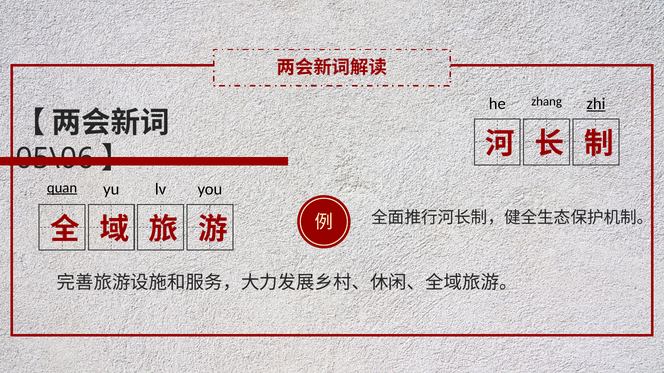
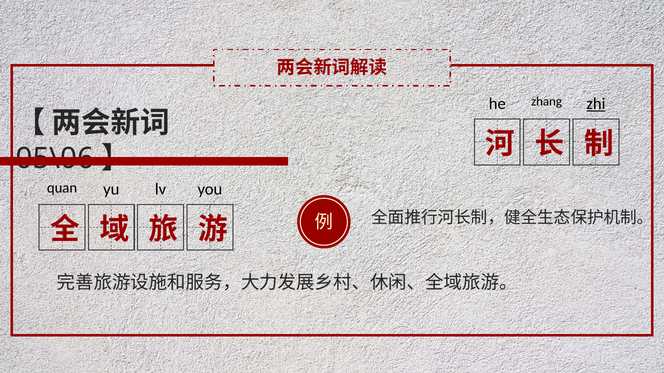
quan underline: present -> none (62, 188)
